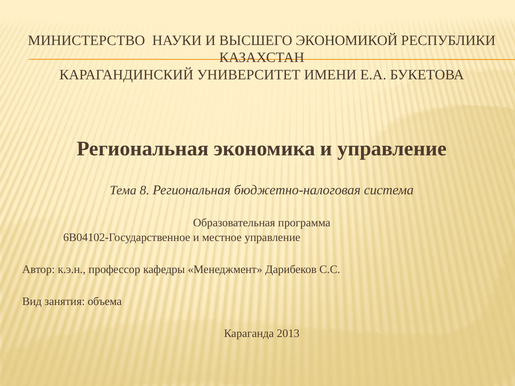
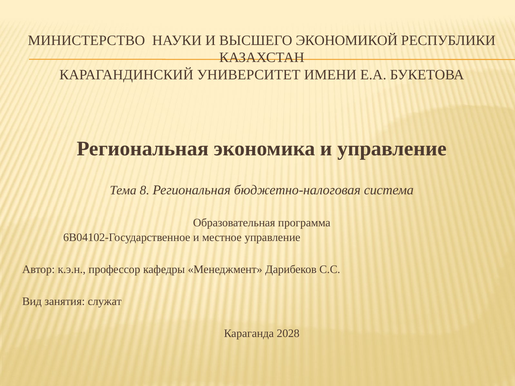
объема: объема -> служат (105, 302)
2013: 2013 -> 2028 (288, 334)
